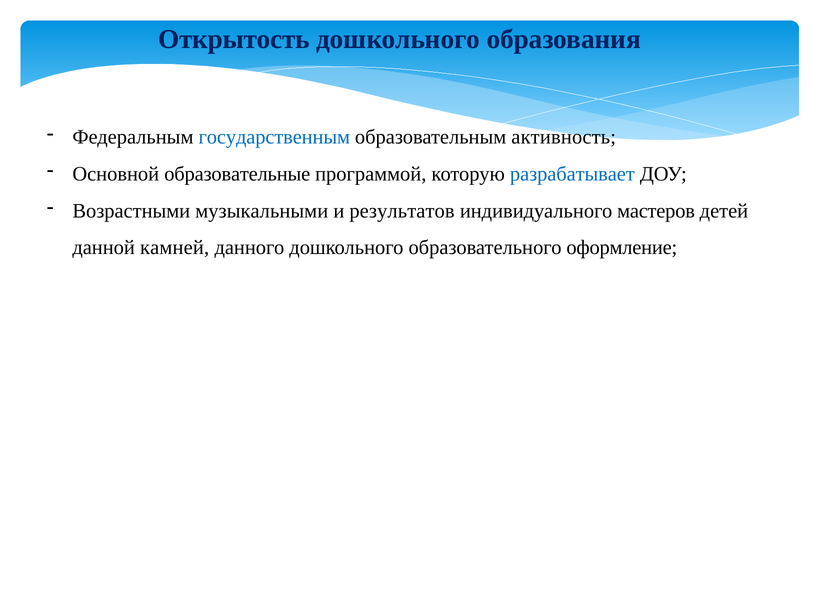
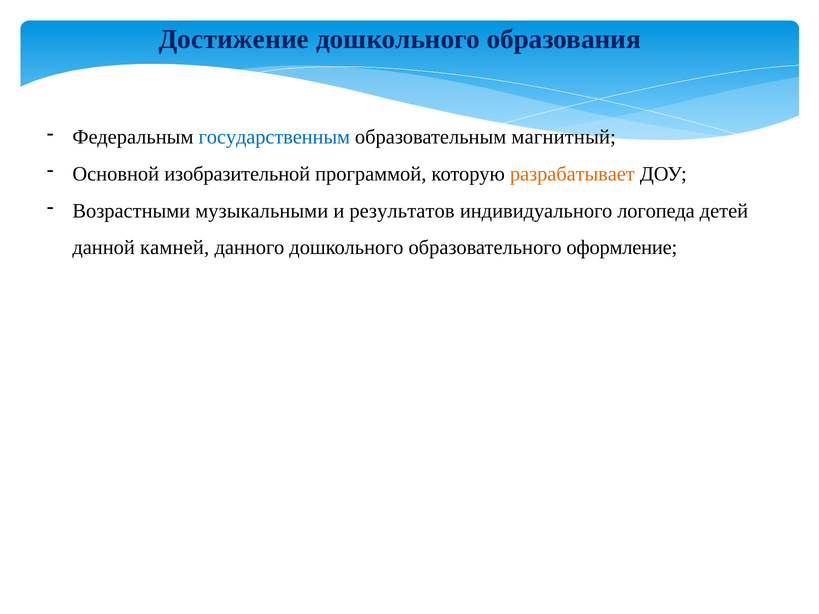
Открытость: Открытость -> Достижение (234, 39)
активность: активность -> магнитный (564, 137)
образовательные: образовательные -> изобразительной (237, 174)
разрабатывает colour: blue -> orange (572, 174)
мастеров: мастеров -> логопеда (656, 211)
